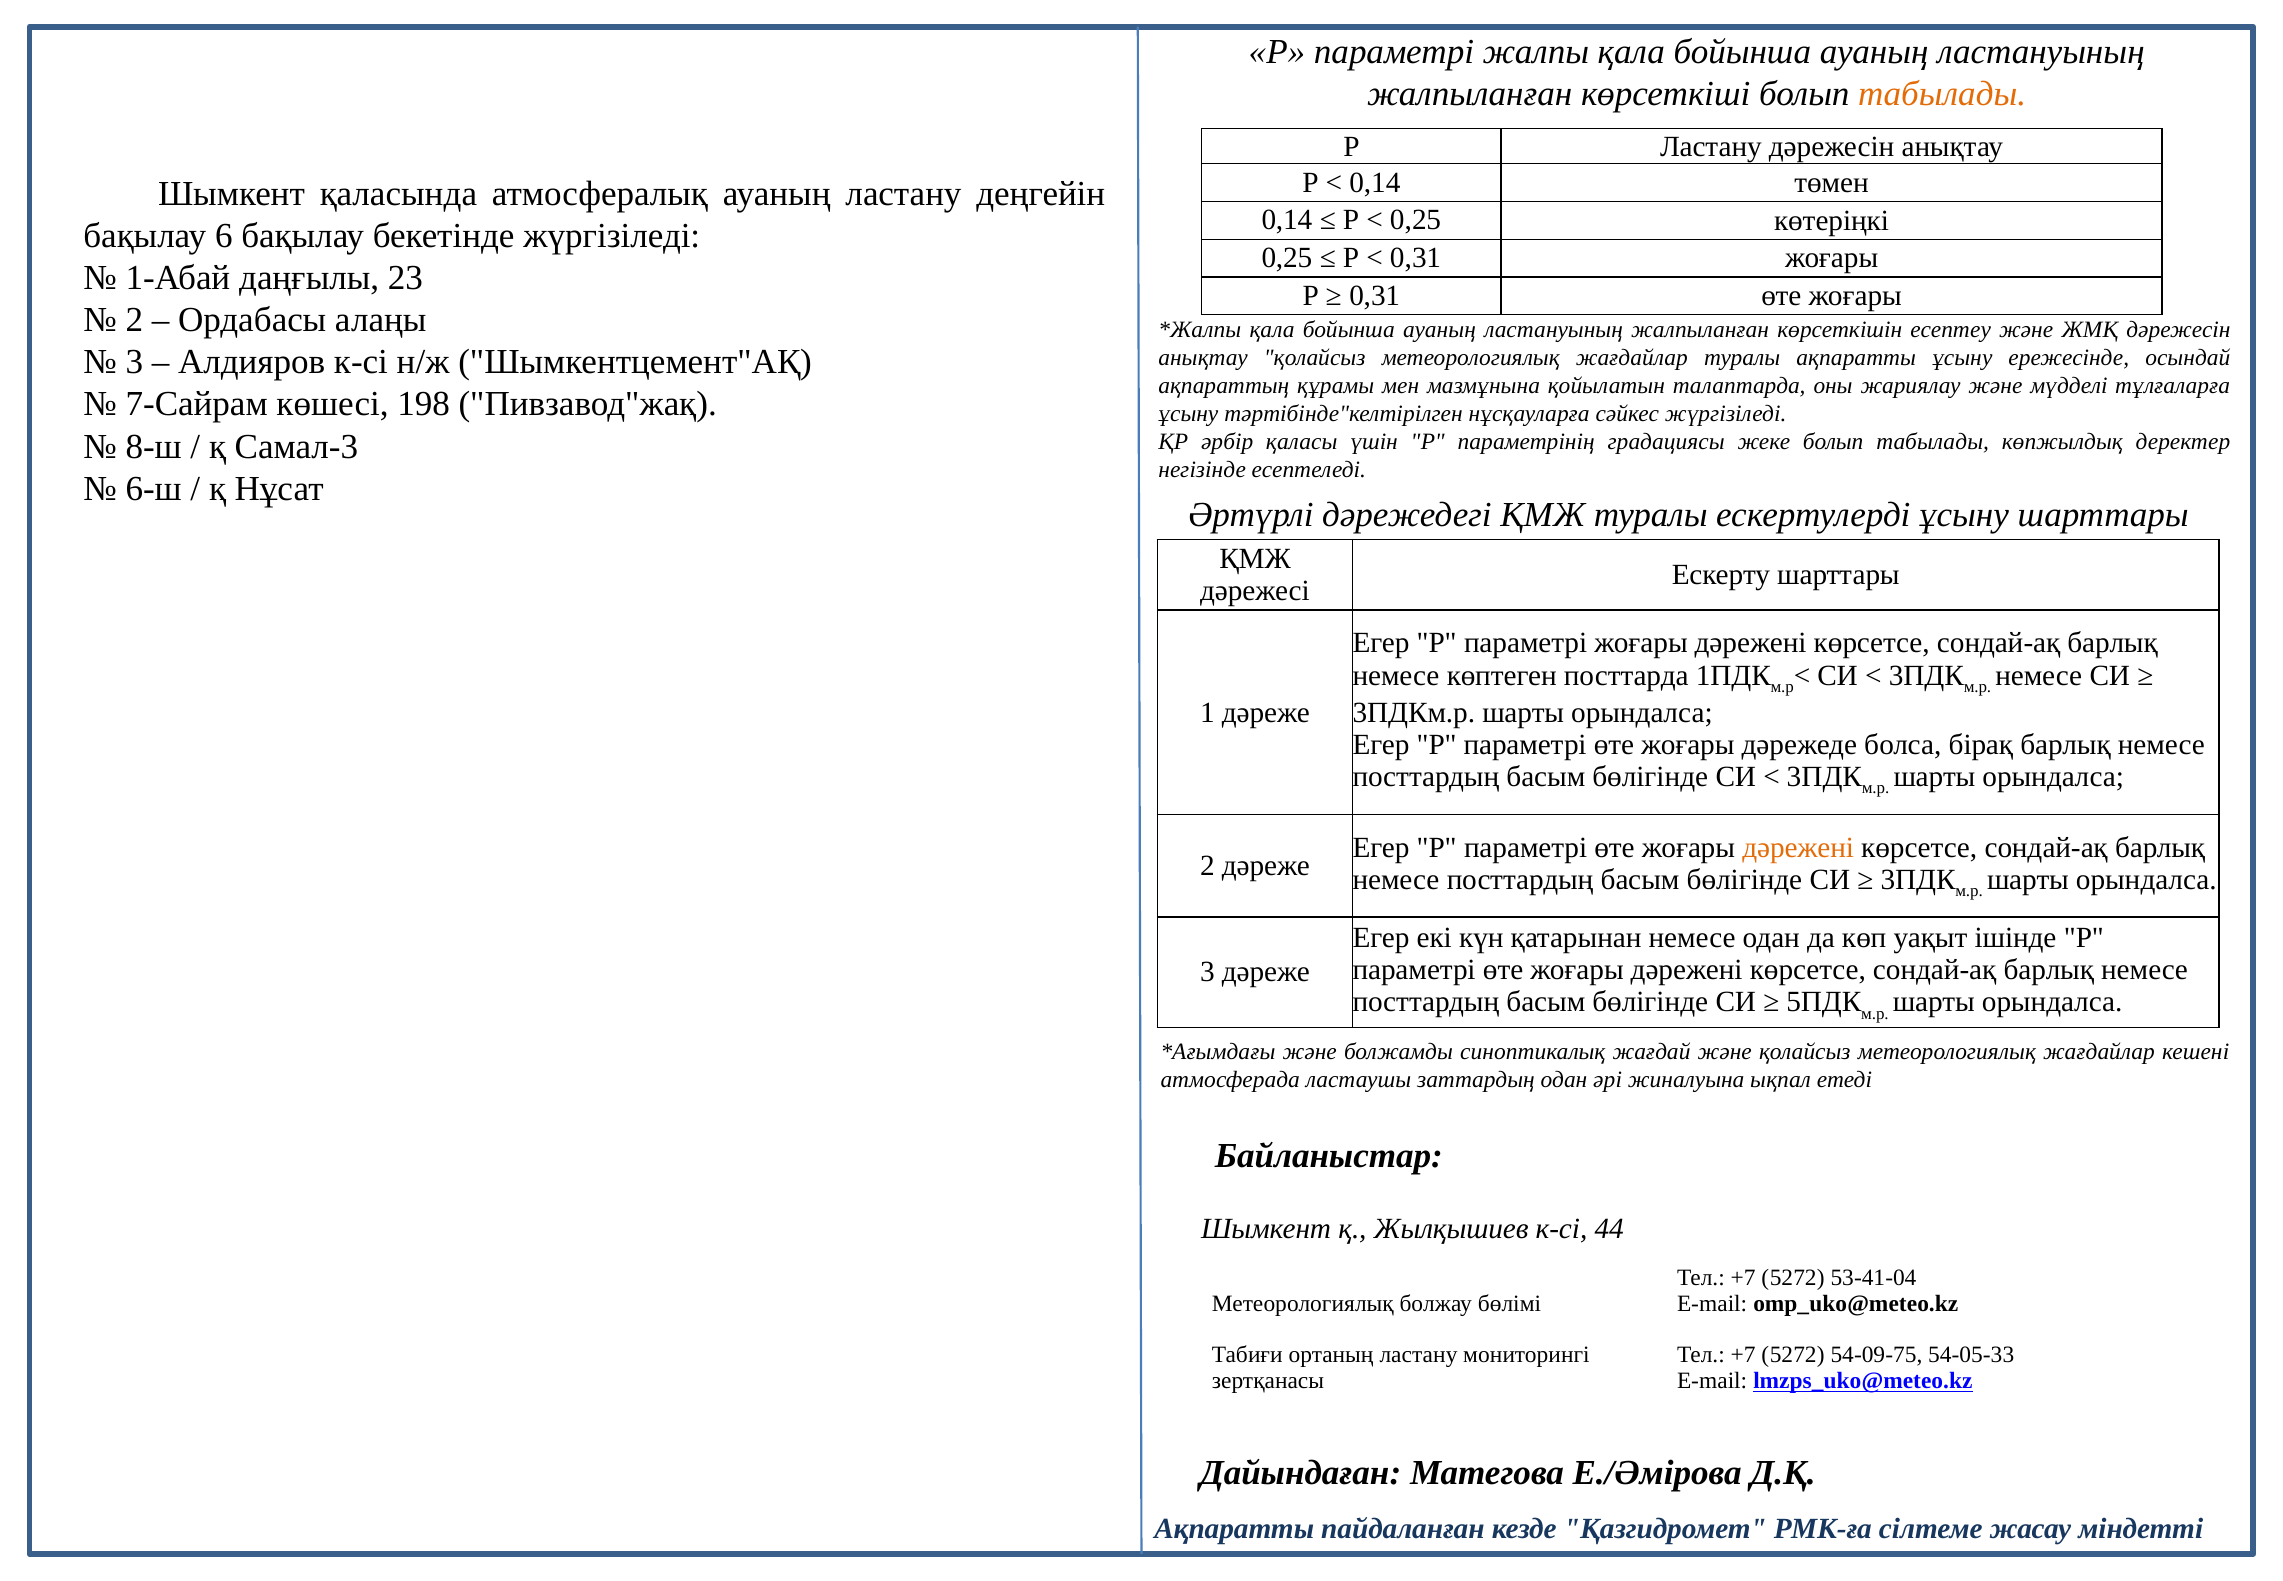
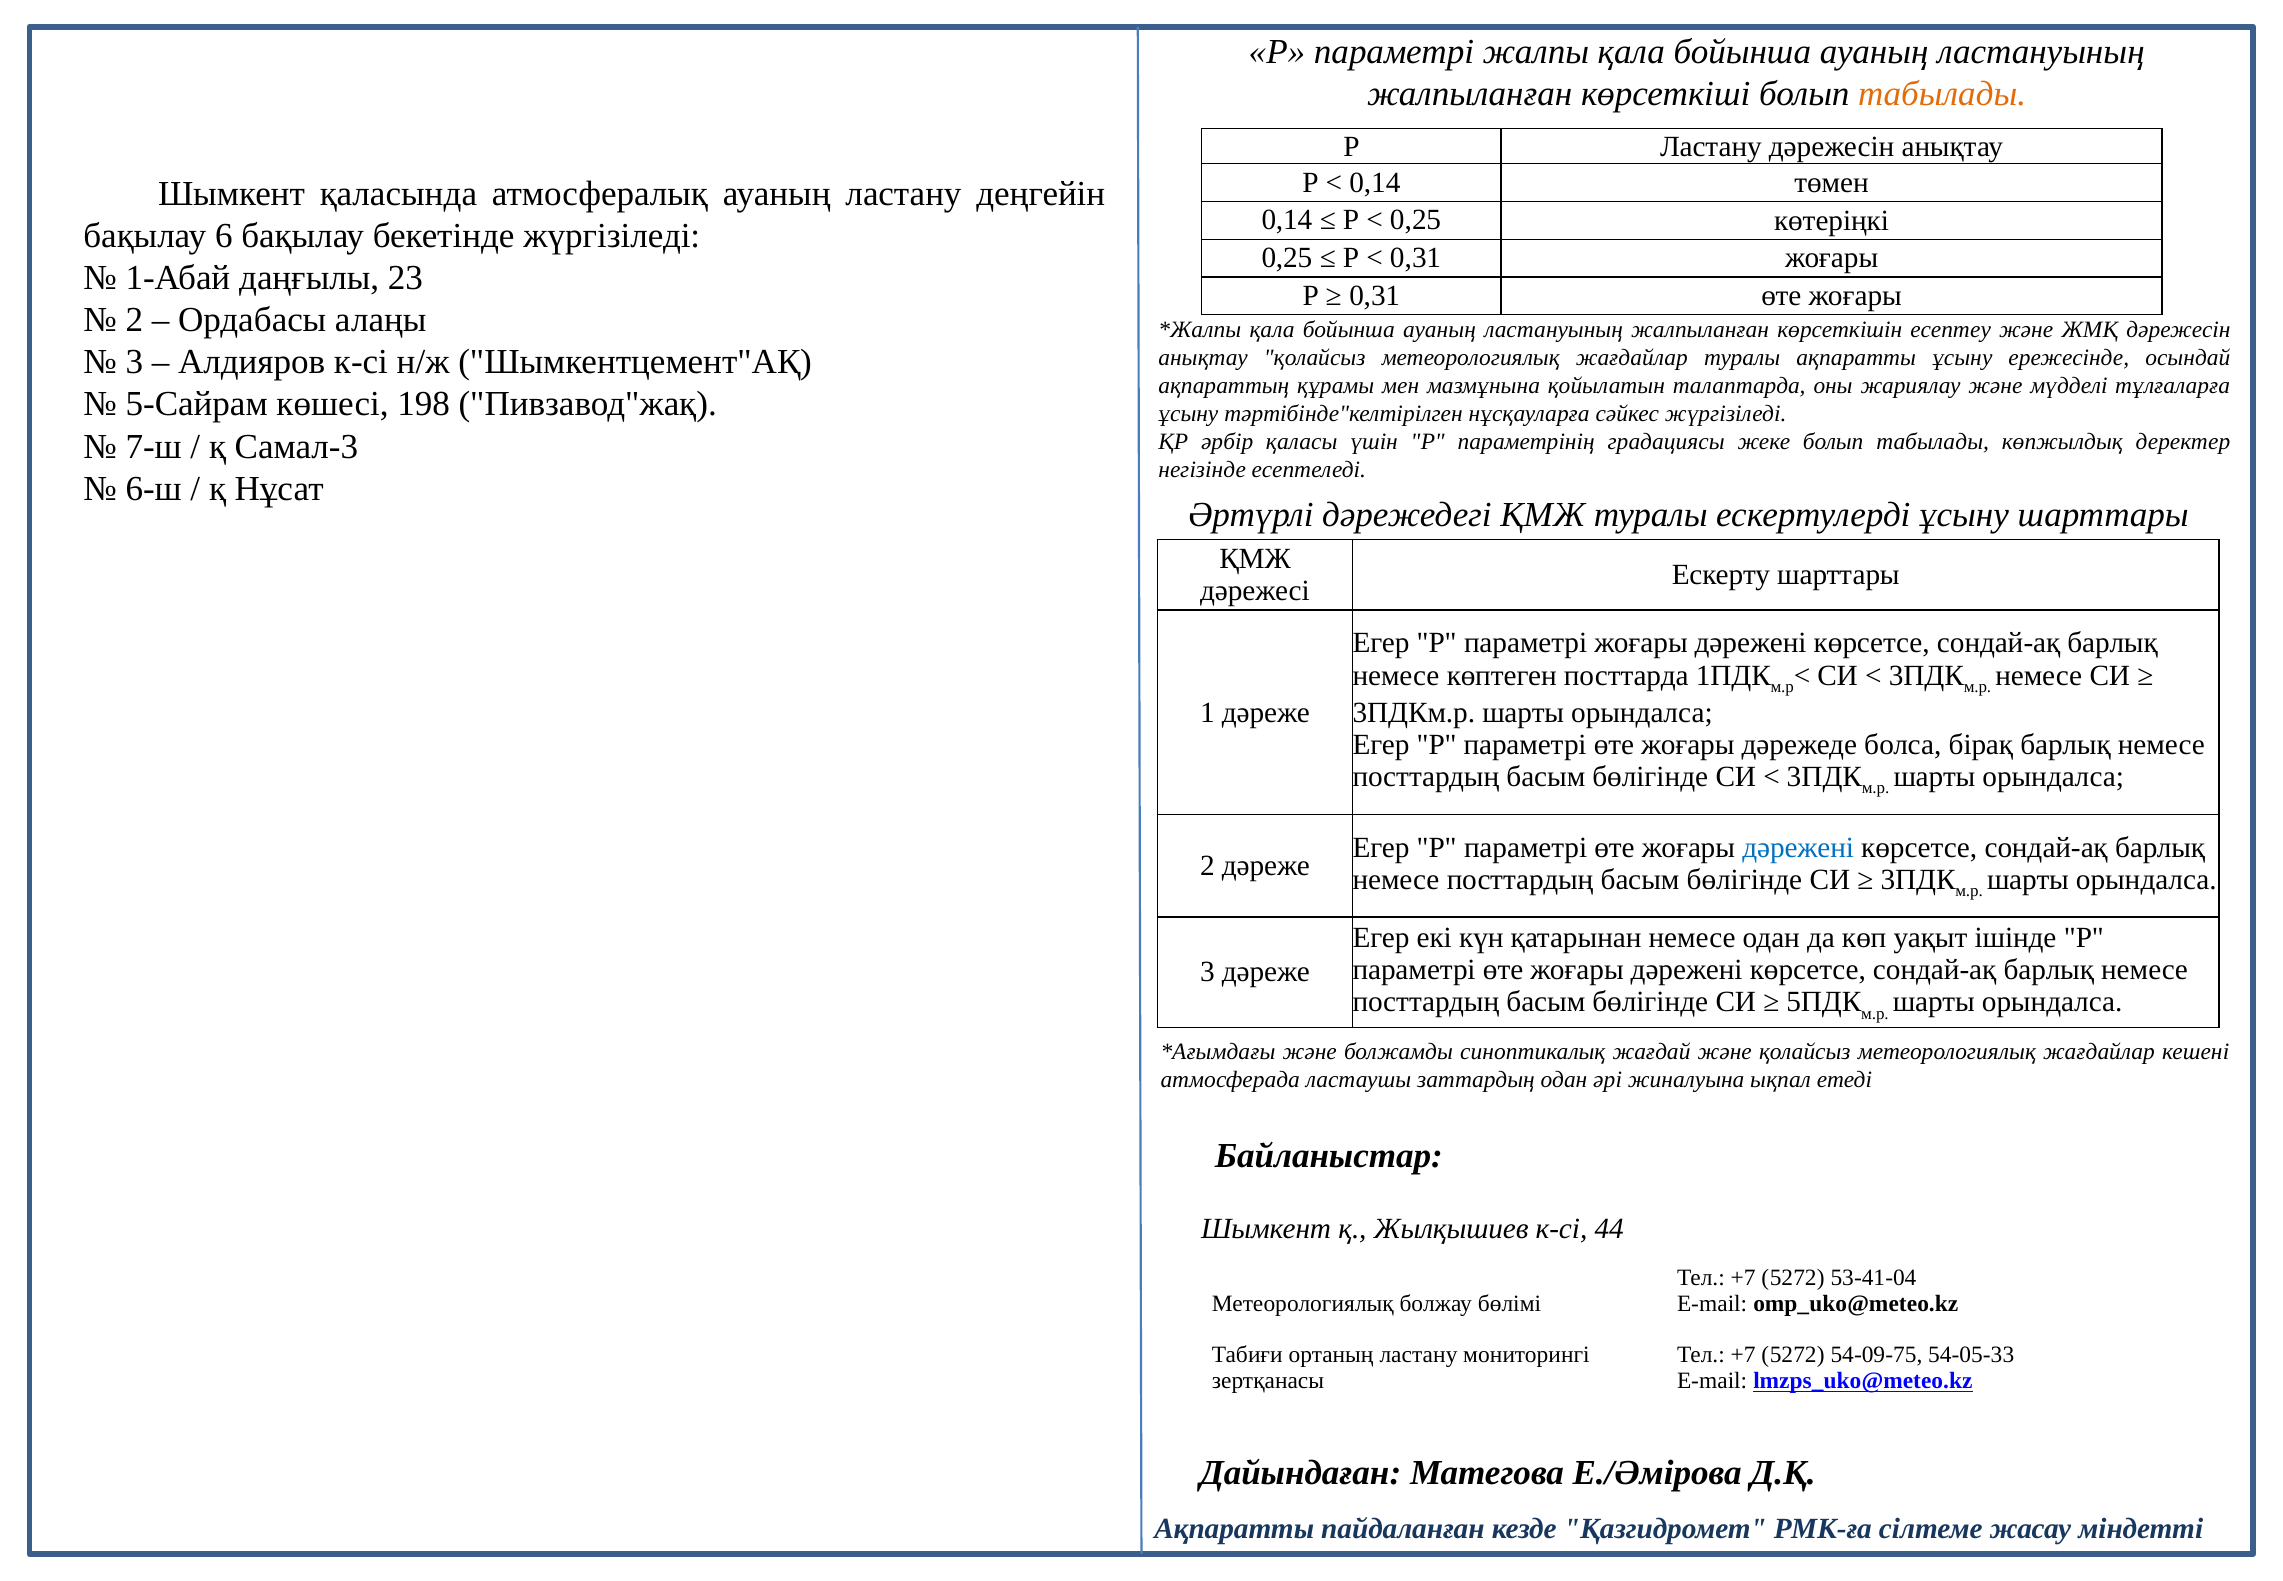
7-Сайрам: 7-Сайрам -> 5-Сайрам (197, 404)
8-ш: 8-ш -> 7-ш (154, 446)
дәрежені colour: orange -> blue (1798, 847)
